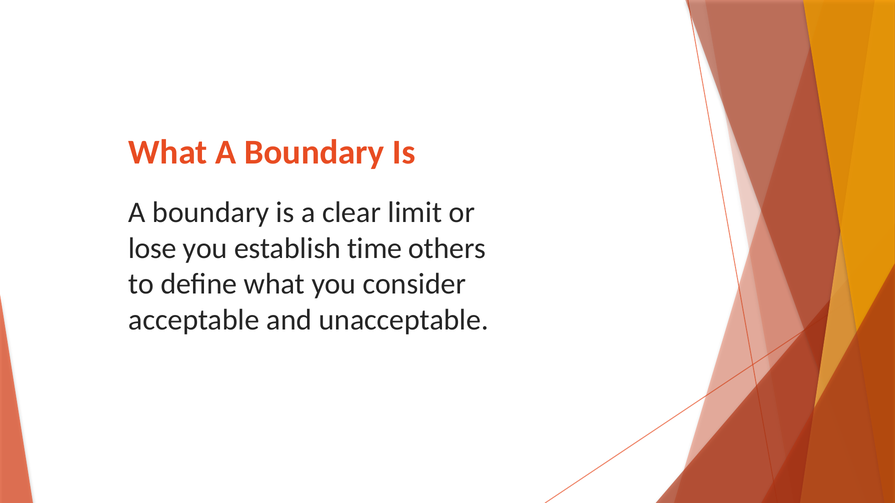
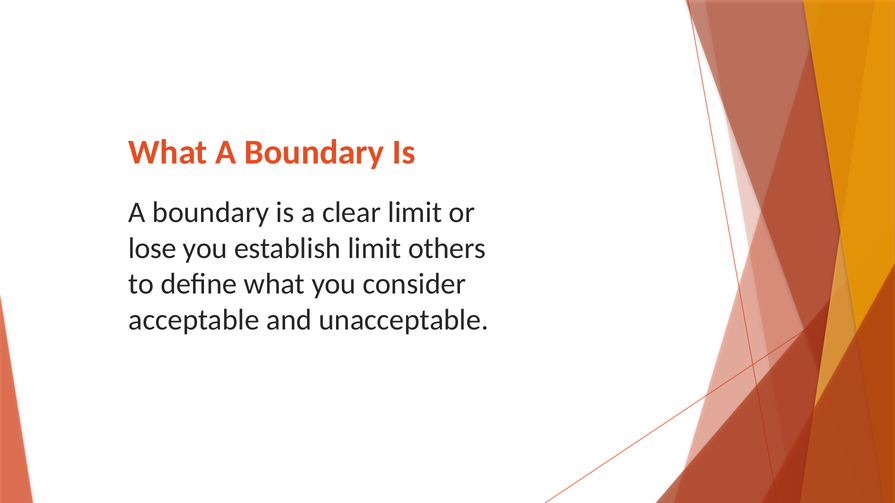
establish time: time -> limit (374, 249)
